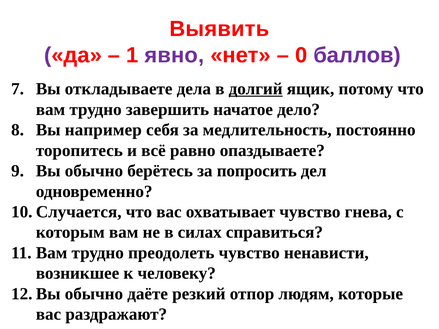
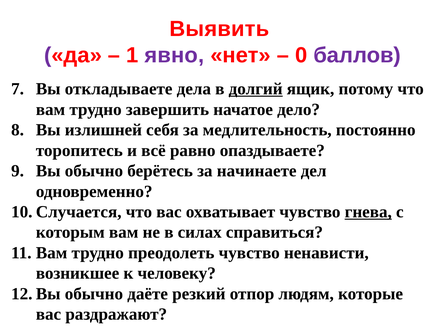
например: например -> излишней (103, 130)
попросить: попросить -> начинаете (257, 171)
гнева underline: none -> present (368, 212)
